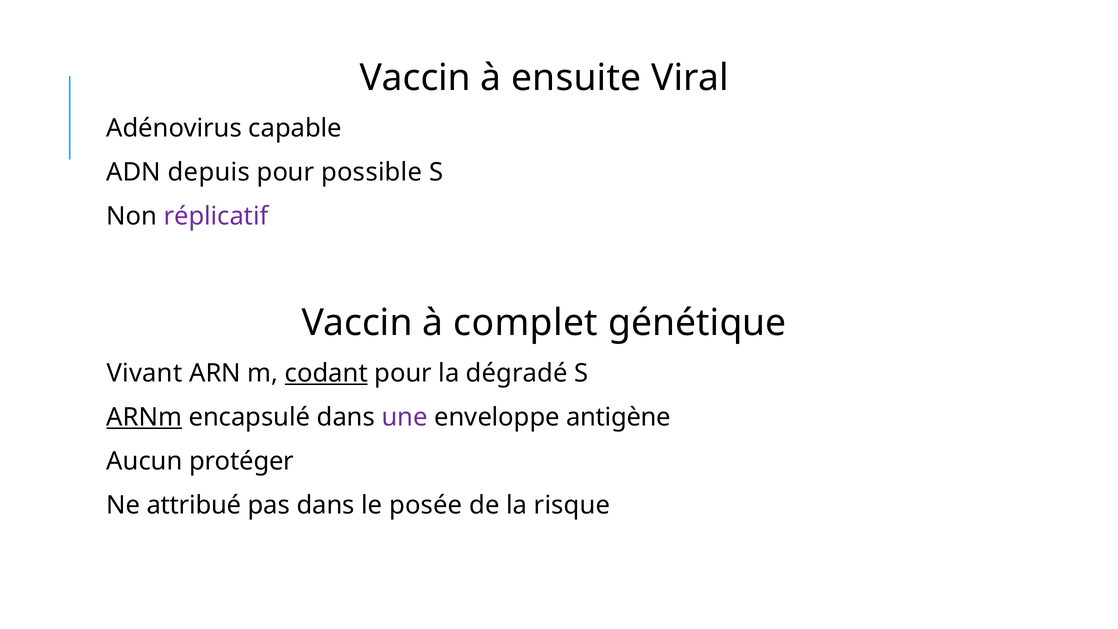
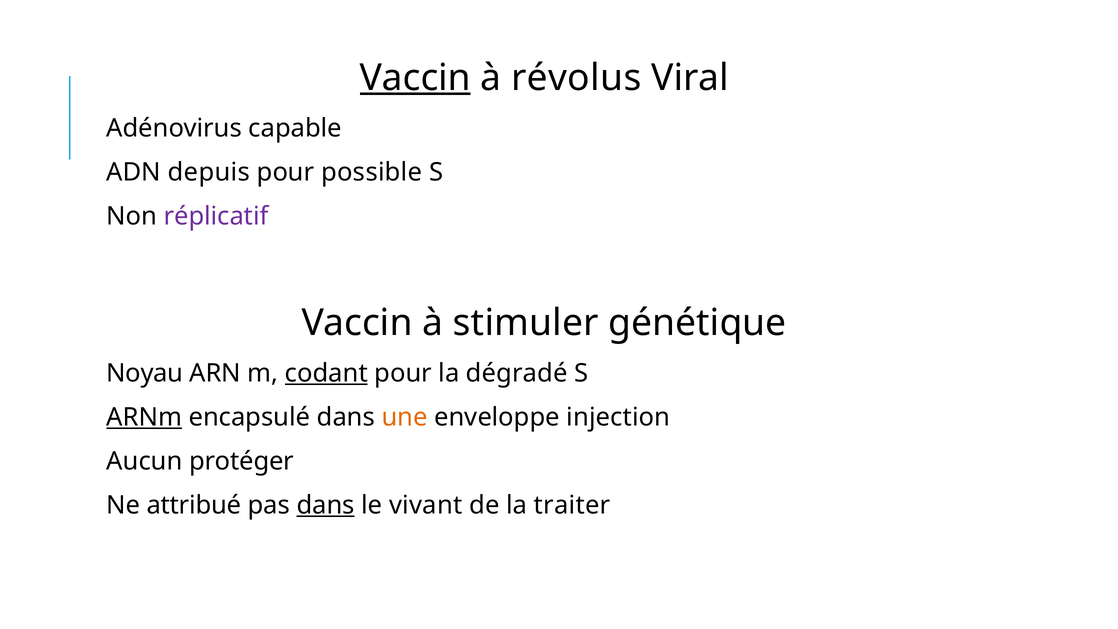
Vaccin underline: none -> present (415, 78)
ensuite: ensuite -> révolus (576, 78)
complet: complet -> stimuler (526, 323)
Vivant: Vivant -> Noyau (145, 373)
une colour: purple -> orange (405, 417)
antigène: antigène -> injection (618, 417)
dans underline: none -> present (326, 505)
posée: posée -> vivant (426, 505)
risque: risque -> traiter (572, 505)
